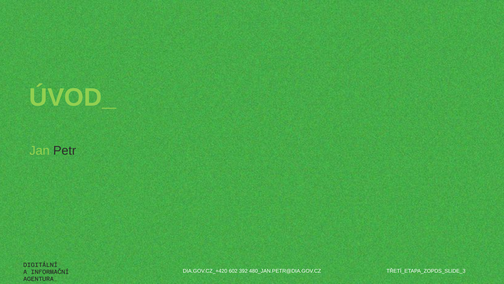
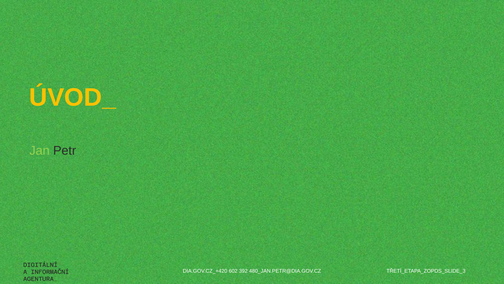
ÚVOD_ colour: light green -> yellow (73, 97)
